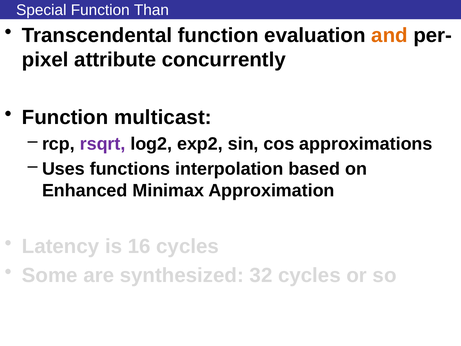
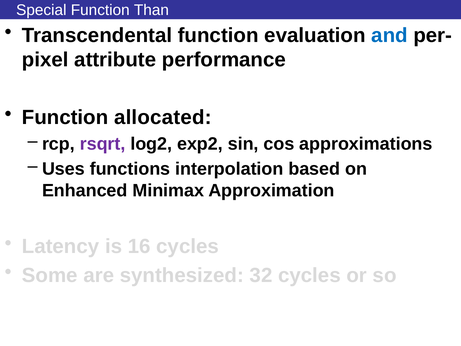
and colour: orange -> blue (389, 35)
concurrently: concurrently -> performance (224, 60)
multicast: multicast -> allocated (163, 117)
